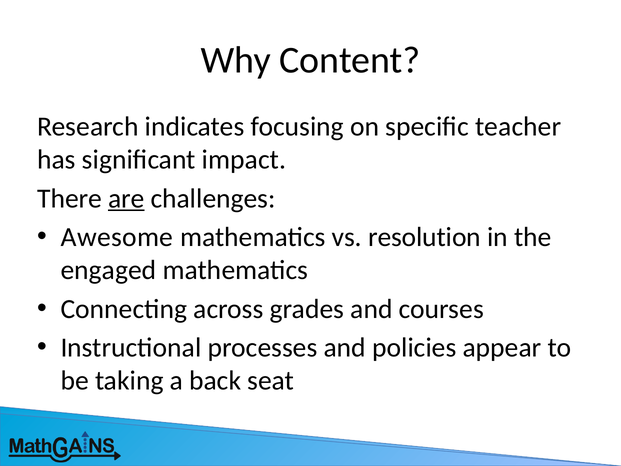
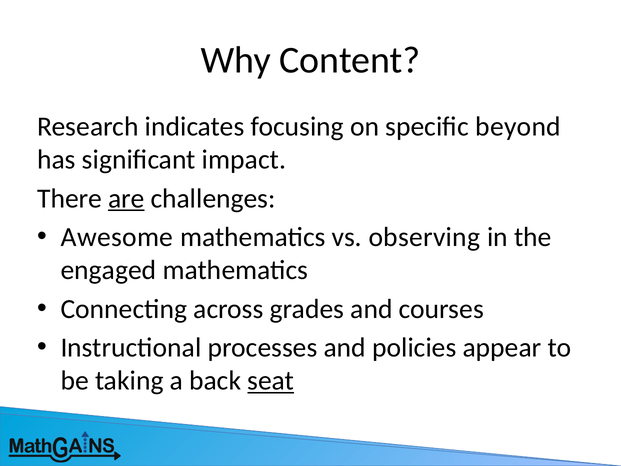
teacher: teacher -> beyond (518, 127)
resolution: resolution -> observing (424, 237)
seat underline: none -> present (271, 381)
